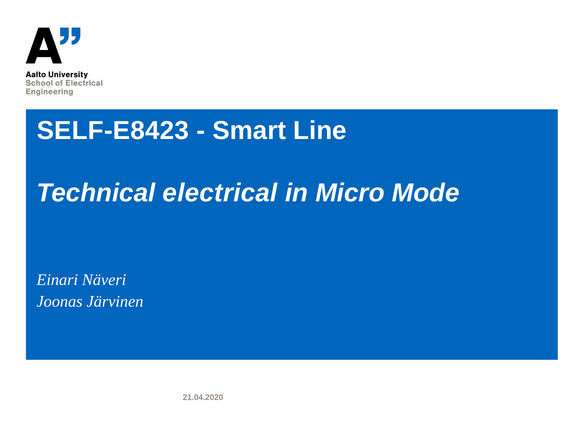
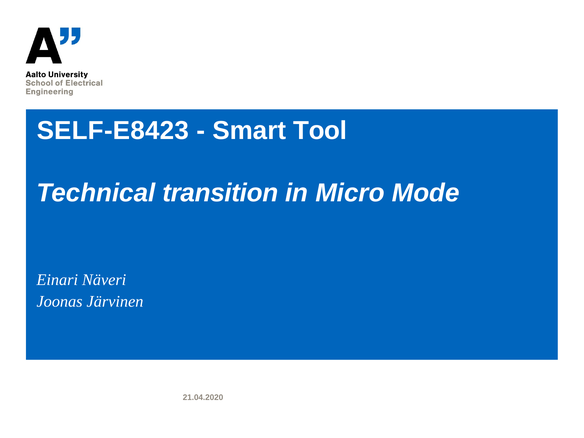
Line: Line -> Tool (320, 131)
electrical: electrical -> transition (220, 193)
